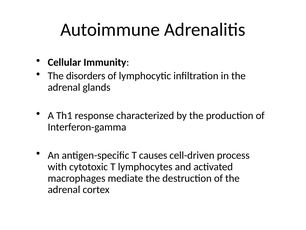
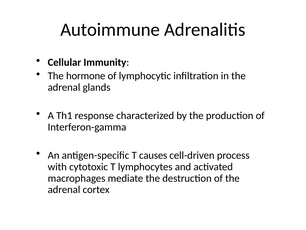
disorders: disorders -> hormone (86, 76)
